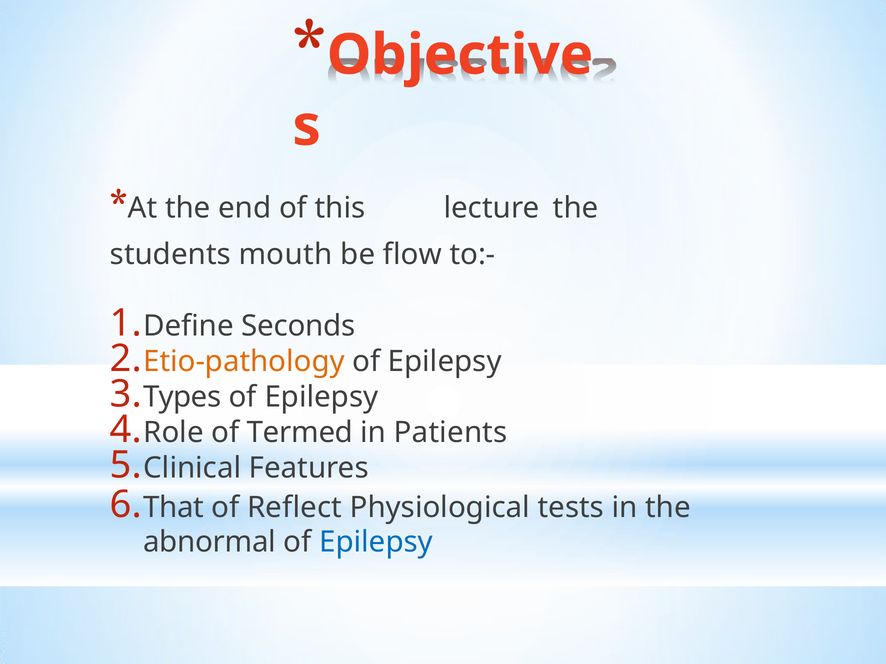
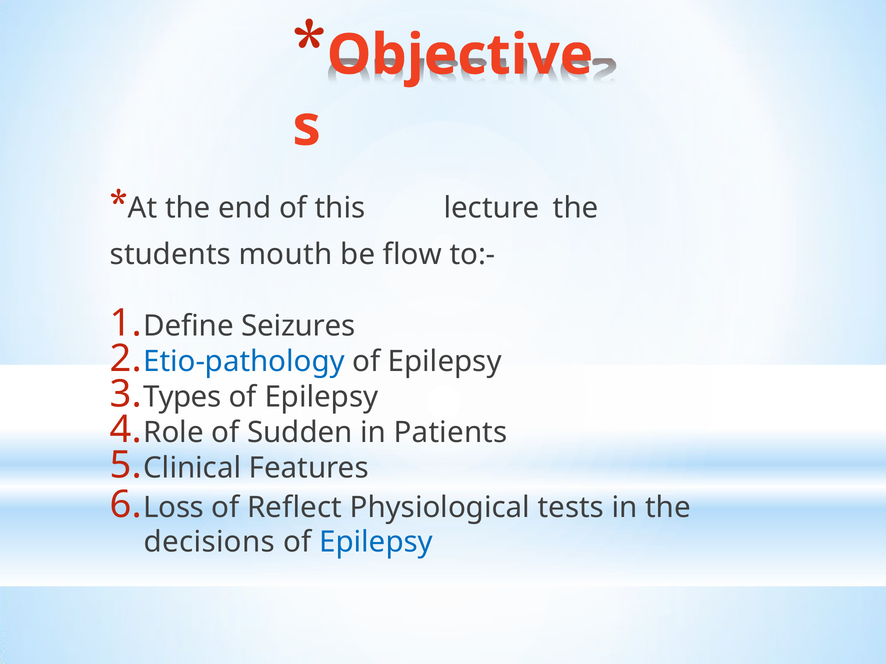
Seconds: Seconds -> Seizures (298, 326)
Etio-pathology colour: orange -> blue (244, 362)
Termed: Termed -> Sudden (300, 433)
That: That -> Loss (174, 508)
abnormal: abnormal -> decisions (209, 543)
